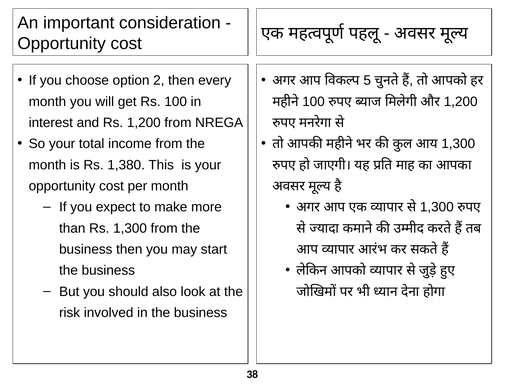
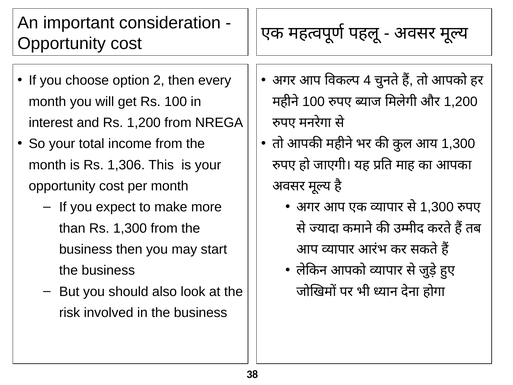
5: 5 -> 4 (367, 80)
1,380: 1,380 -> 1,306 (126, 165)
